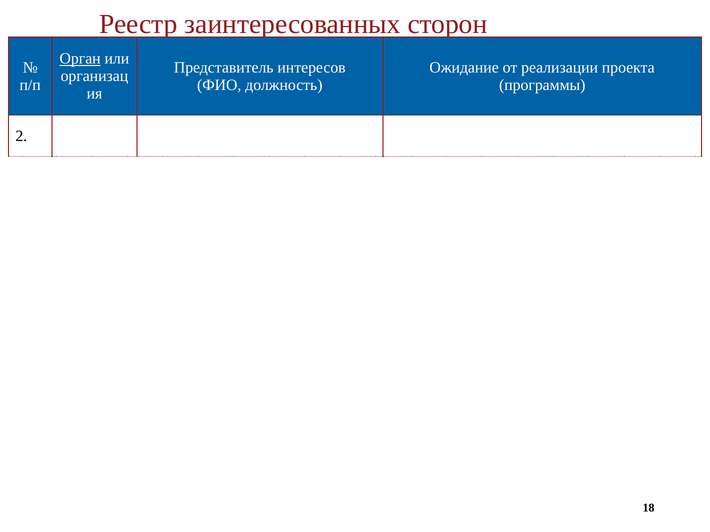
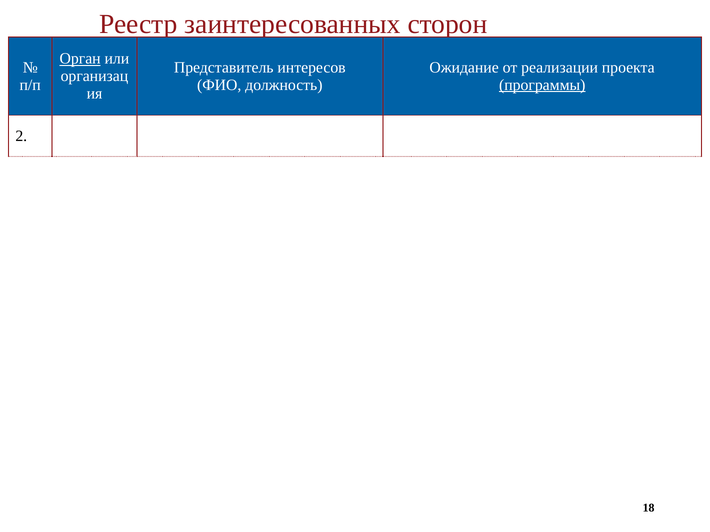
программы underline: none -> present (542, 85)
